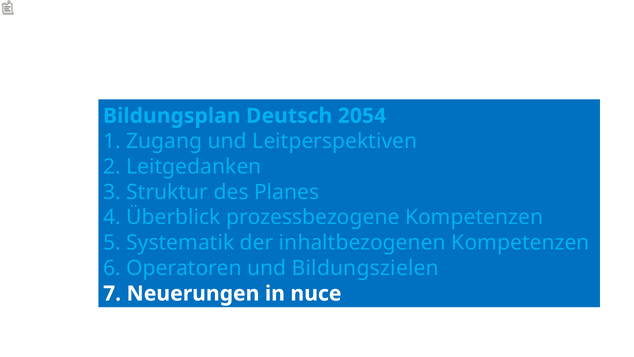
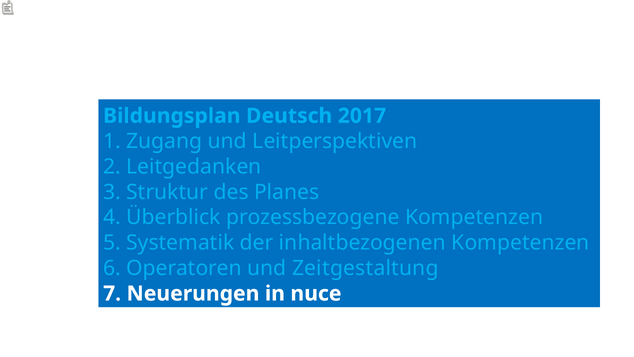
2054: 2054 -> 2017 (362, 116)
Bildungszielen: Bildungszielen -> Zeitgestaltung (365, 268)
